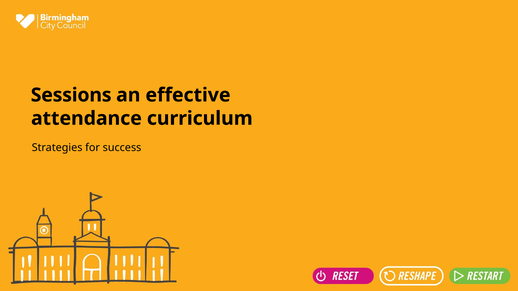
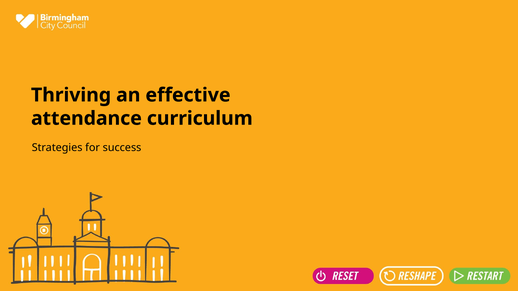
Sessions: Sessions -> Thriving (71, 95)
